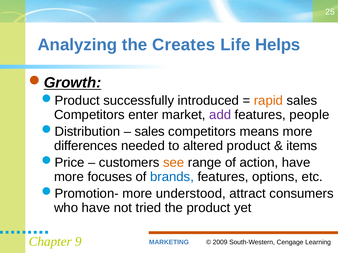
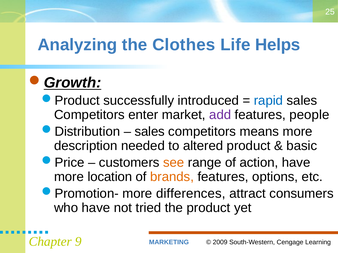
Creates: Creates -> Clothes (184, 45)
rapid colour: orange -> blue (268, 101)
differences: differences -> description (86, 146)
items: items -> basic (302, 146)
focuses: focuses -> location (110, 177)
brands colour: blue -> orange (172, 177)
understood: understood -> differences (191, 194)
